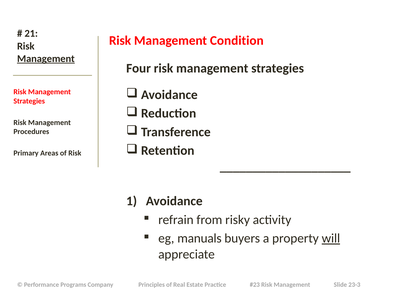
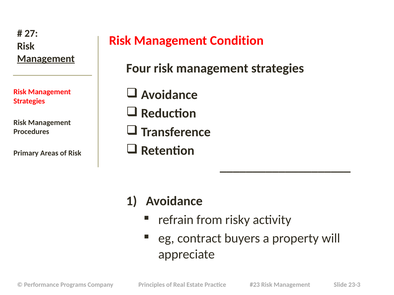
21: 21 -> 27 (31, 34)
manuals: manuals -> contract (199, 239)
will underline: present -> none (331, 239)
